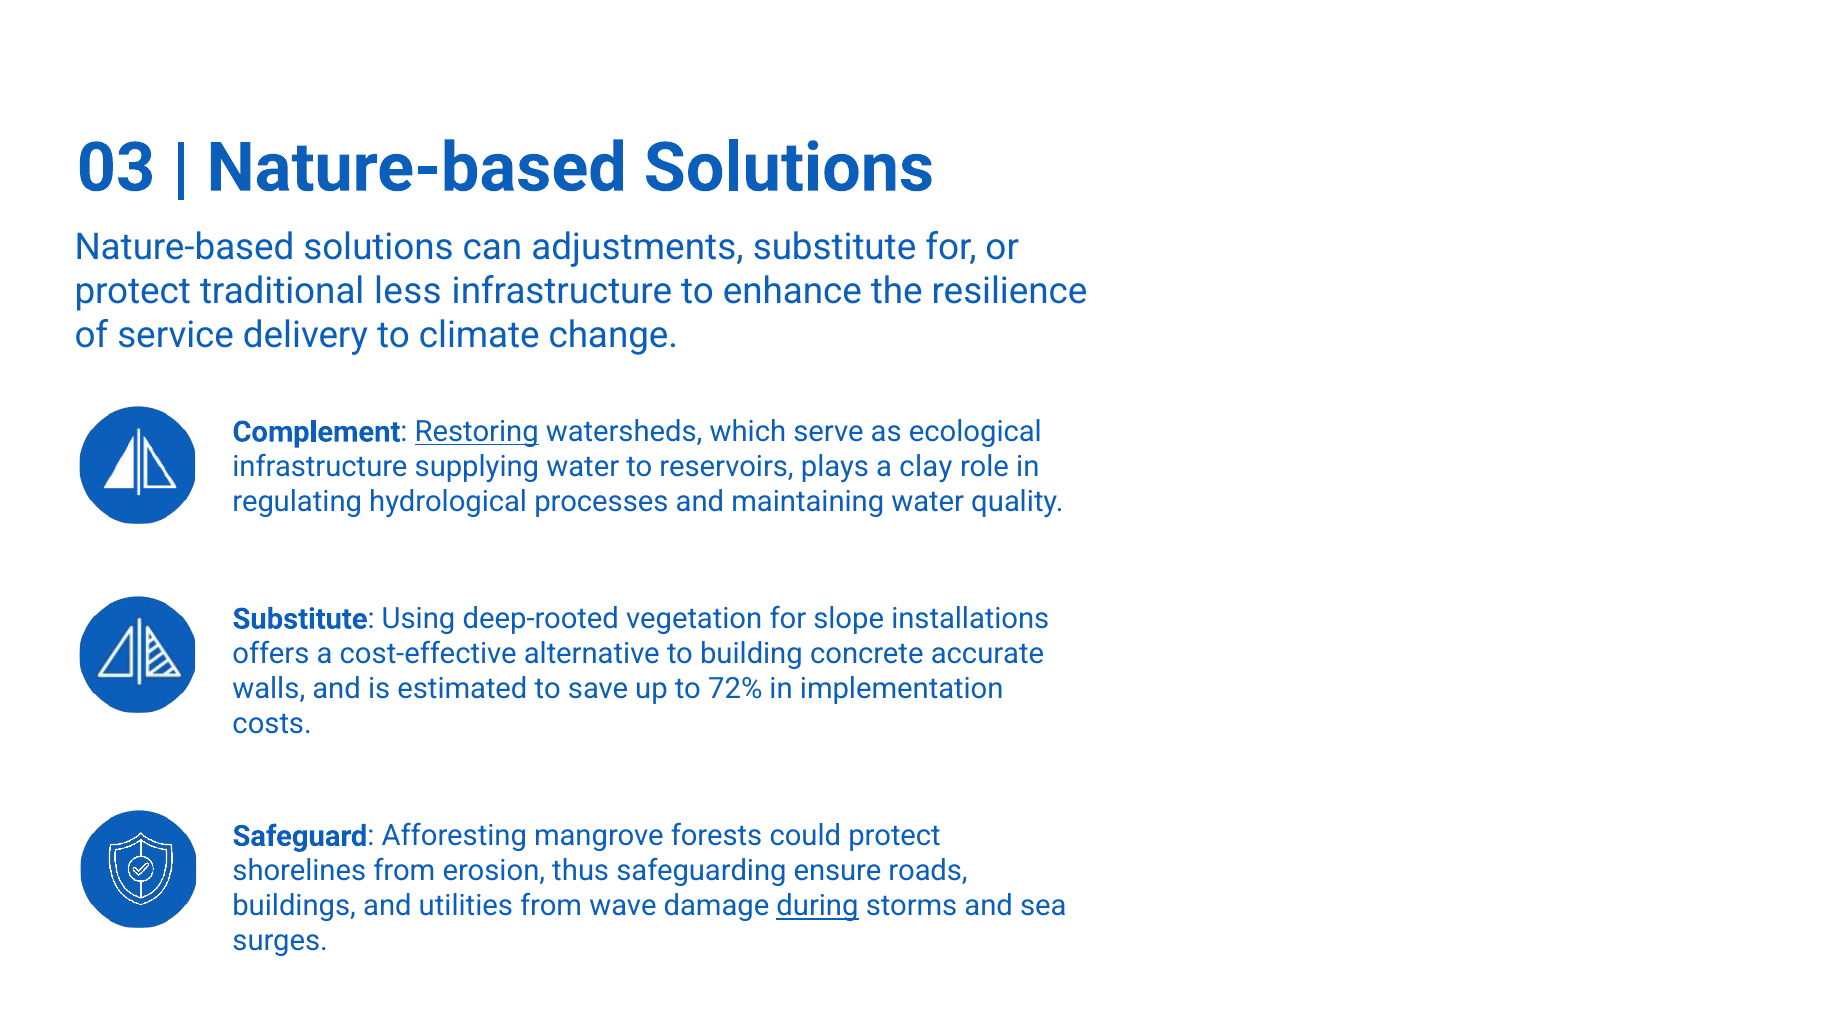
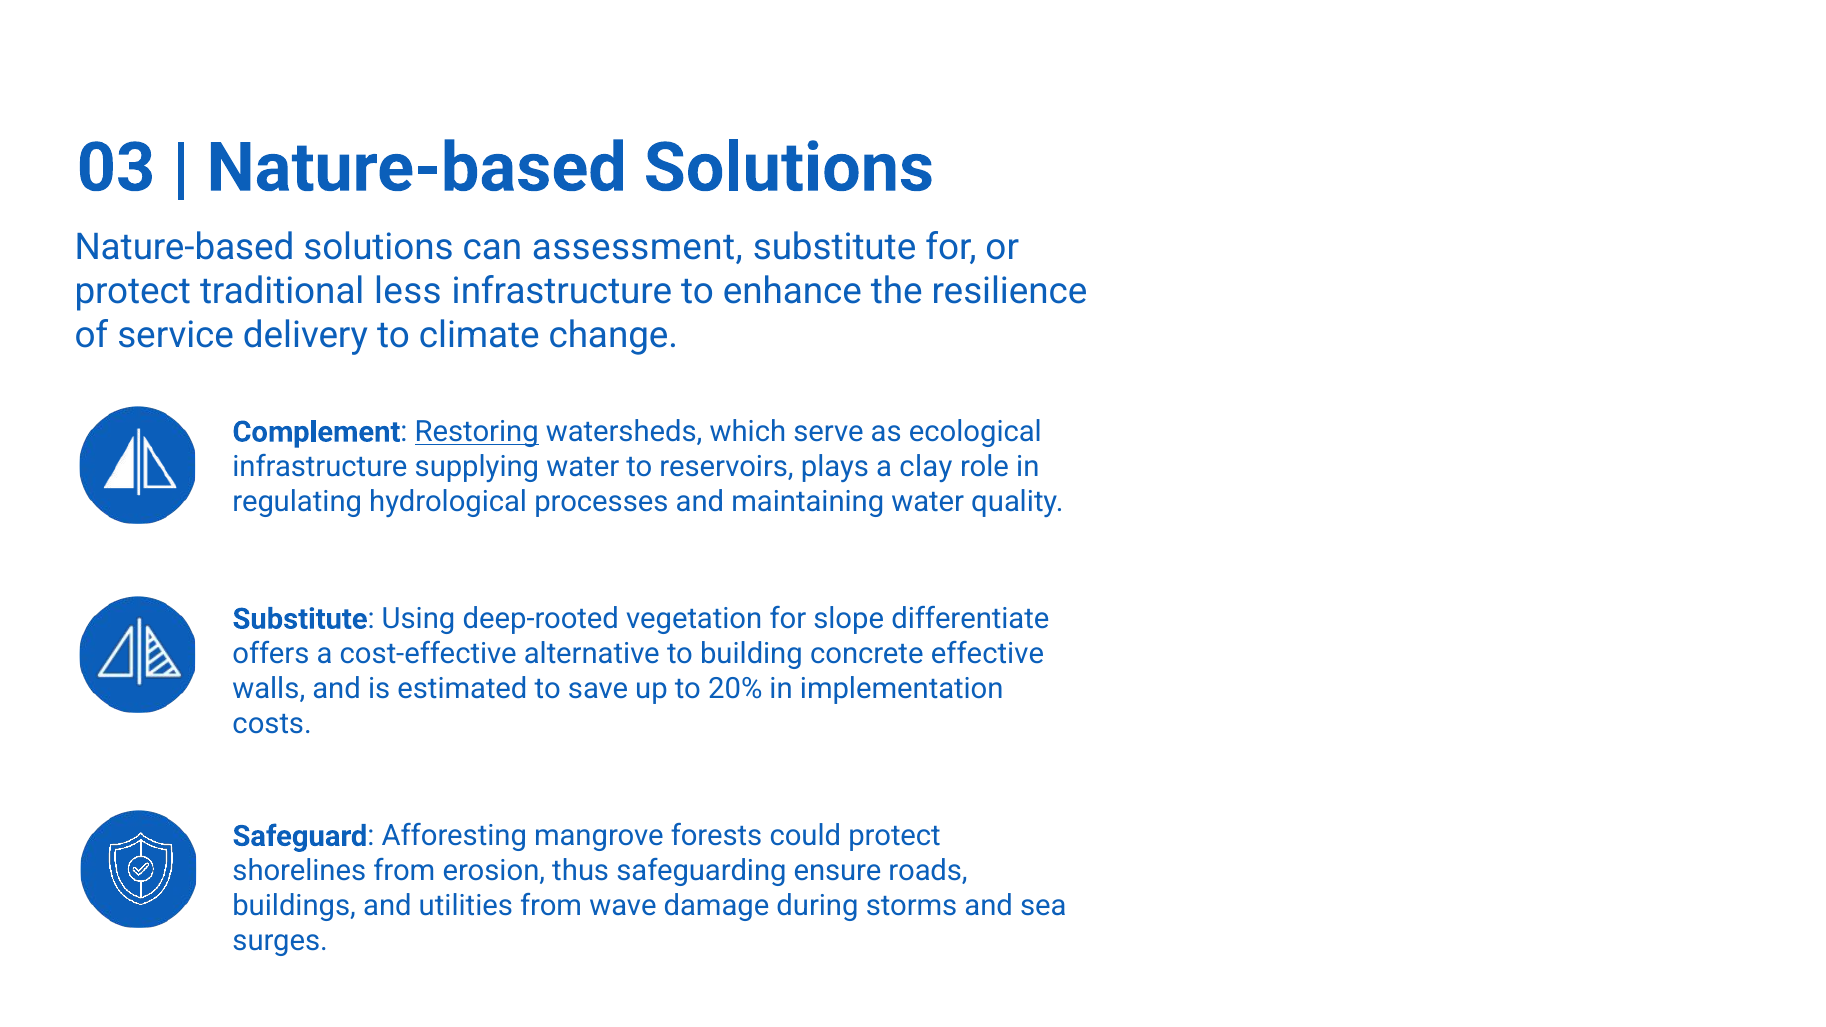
adjustments: adjustments -> assessment (637, 247)
installations: installations -> differentiate (970, 619)
accurate: accurate -> effective (987, 654)
72%: 72% -> 20% (735, 689)
during underline: present -> none (817, 906)
